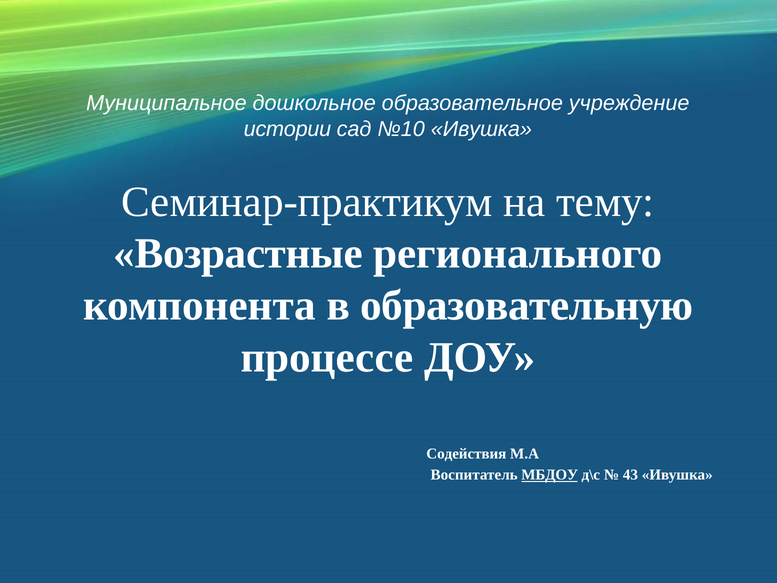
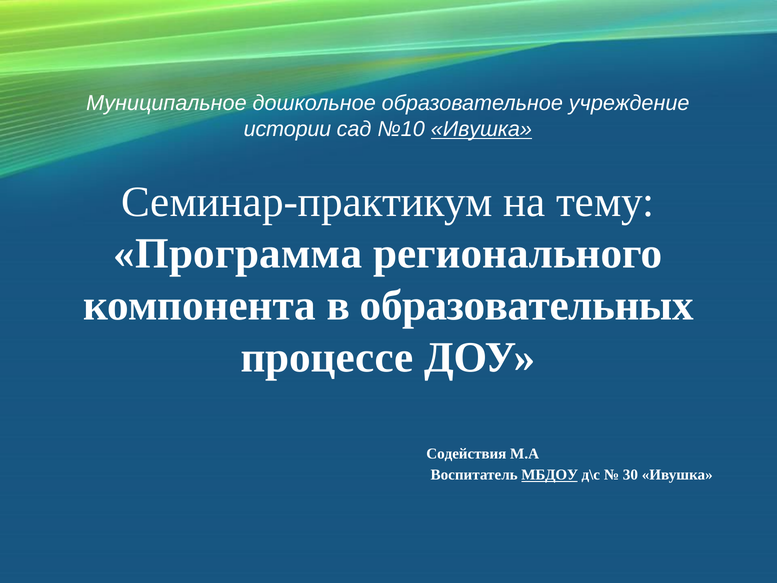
Ивушка underline: none -> present (481, 129)
Возрастные: Возрастные -> Программа (238, 254)
образовательную: образовательную -> образовательных (527, 305)
43: 43 -> 30 (630, 475)
